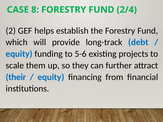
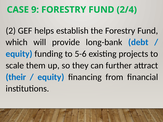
8: 8 -> 9 (35, 10)
long-track: long-track -> long-bank (104, 42)
